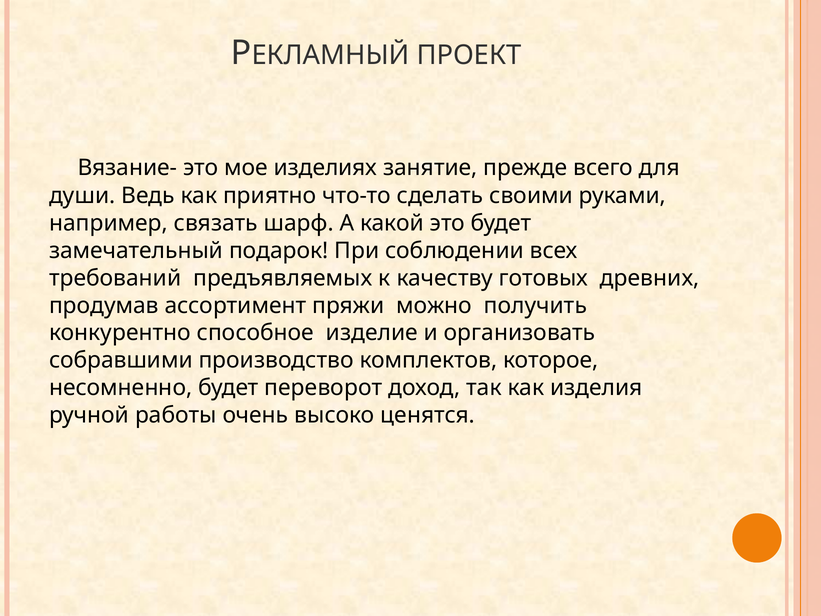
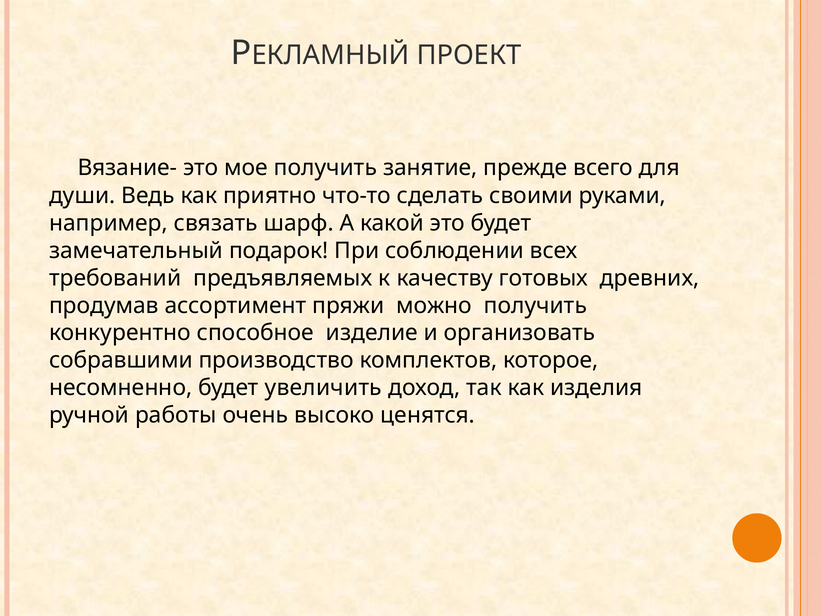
мое изделиях: изделиях -> получить (325, 168)
переворот: переворот -> увеличить (323, 387)
